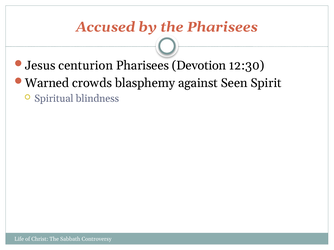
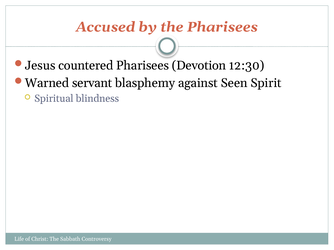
centurion: centurion -> countered (86, 66)
crowds: crowds -> servant (92, 83)
